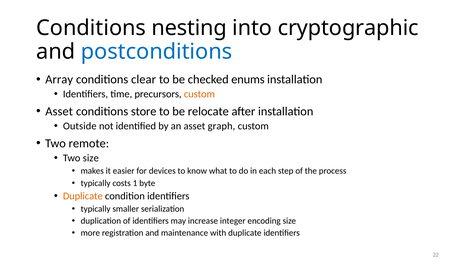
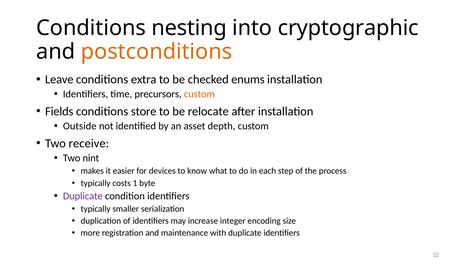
postconditions colour: blue -> orange (157, 52)
Array: Array -> Leave (59, 80)
clear: clear -> extra (144, 80)
Asset: Asset -> Fields (59, 112)
graph: graph -> depth (222, 126)
remote: remote -> receive (89, 143)
Two size: size -> nint (91, 158)
Duplicate colour: orange -> purple (83, 196)
